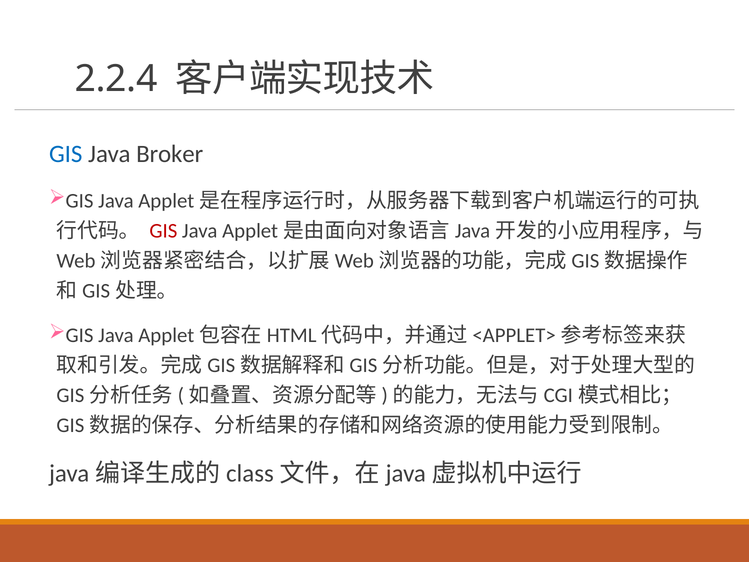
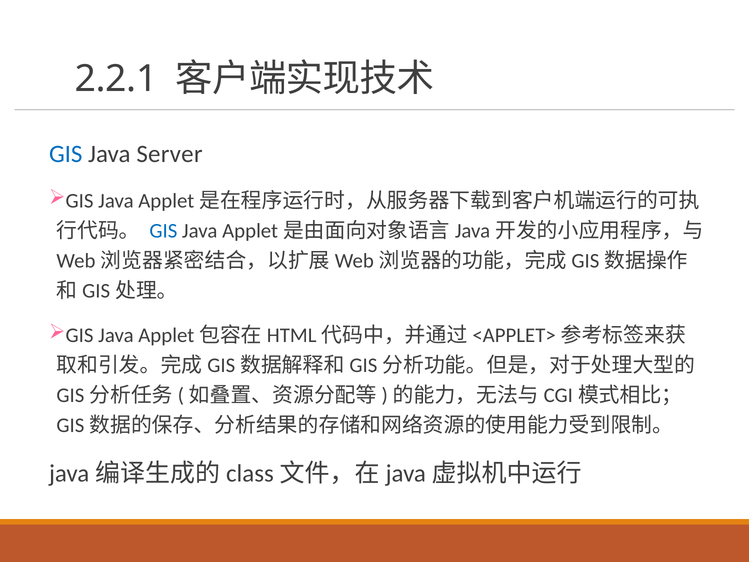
2.2.4: 2.2.4 -> 2.2.1 (116, 79)
Broker: Broker -> Server (169, 154)
GIS colour: red -> blue (163, 231)
